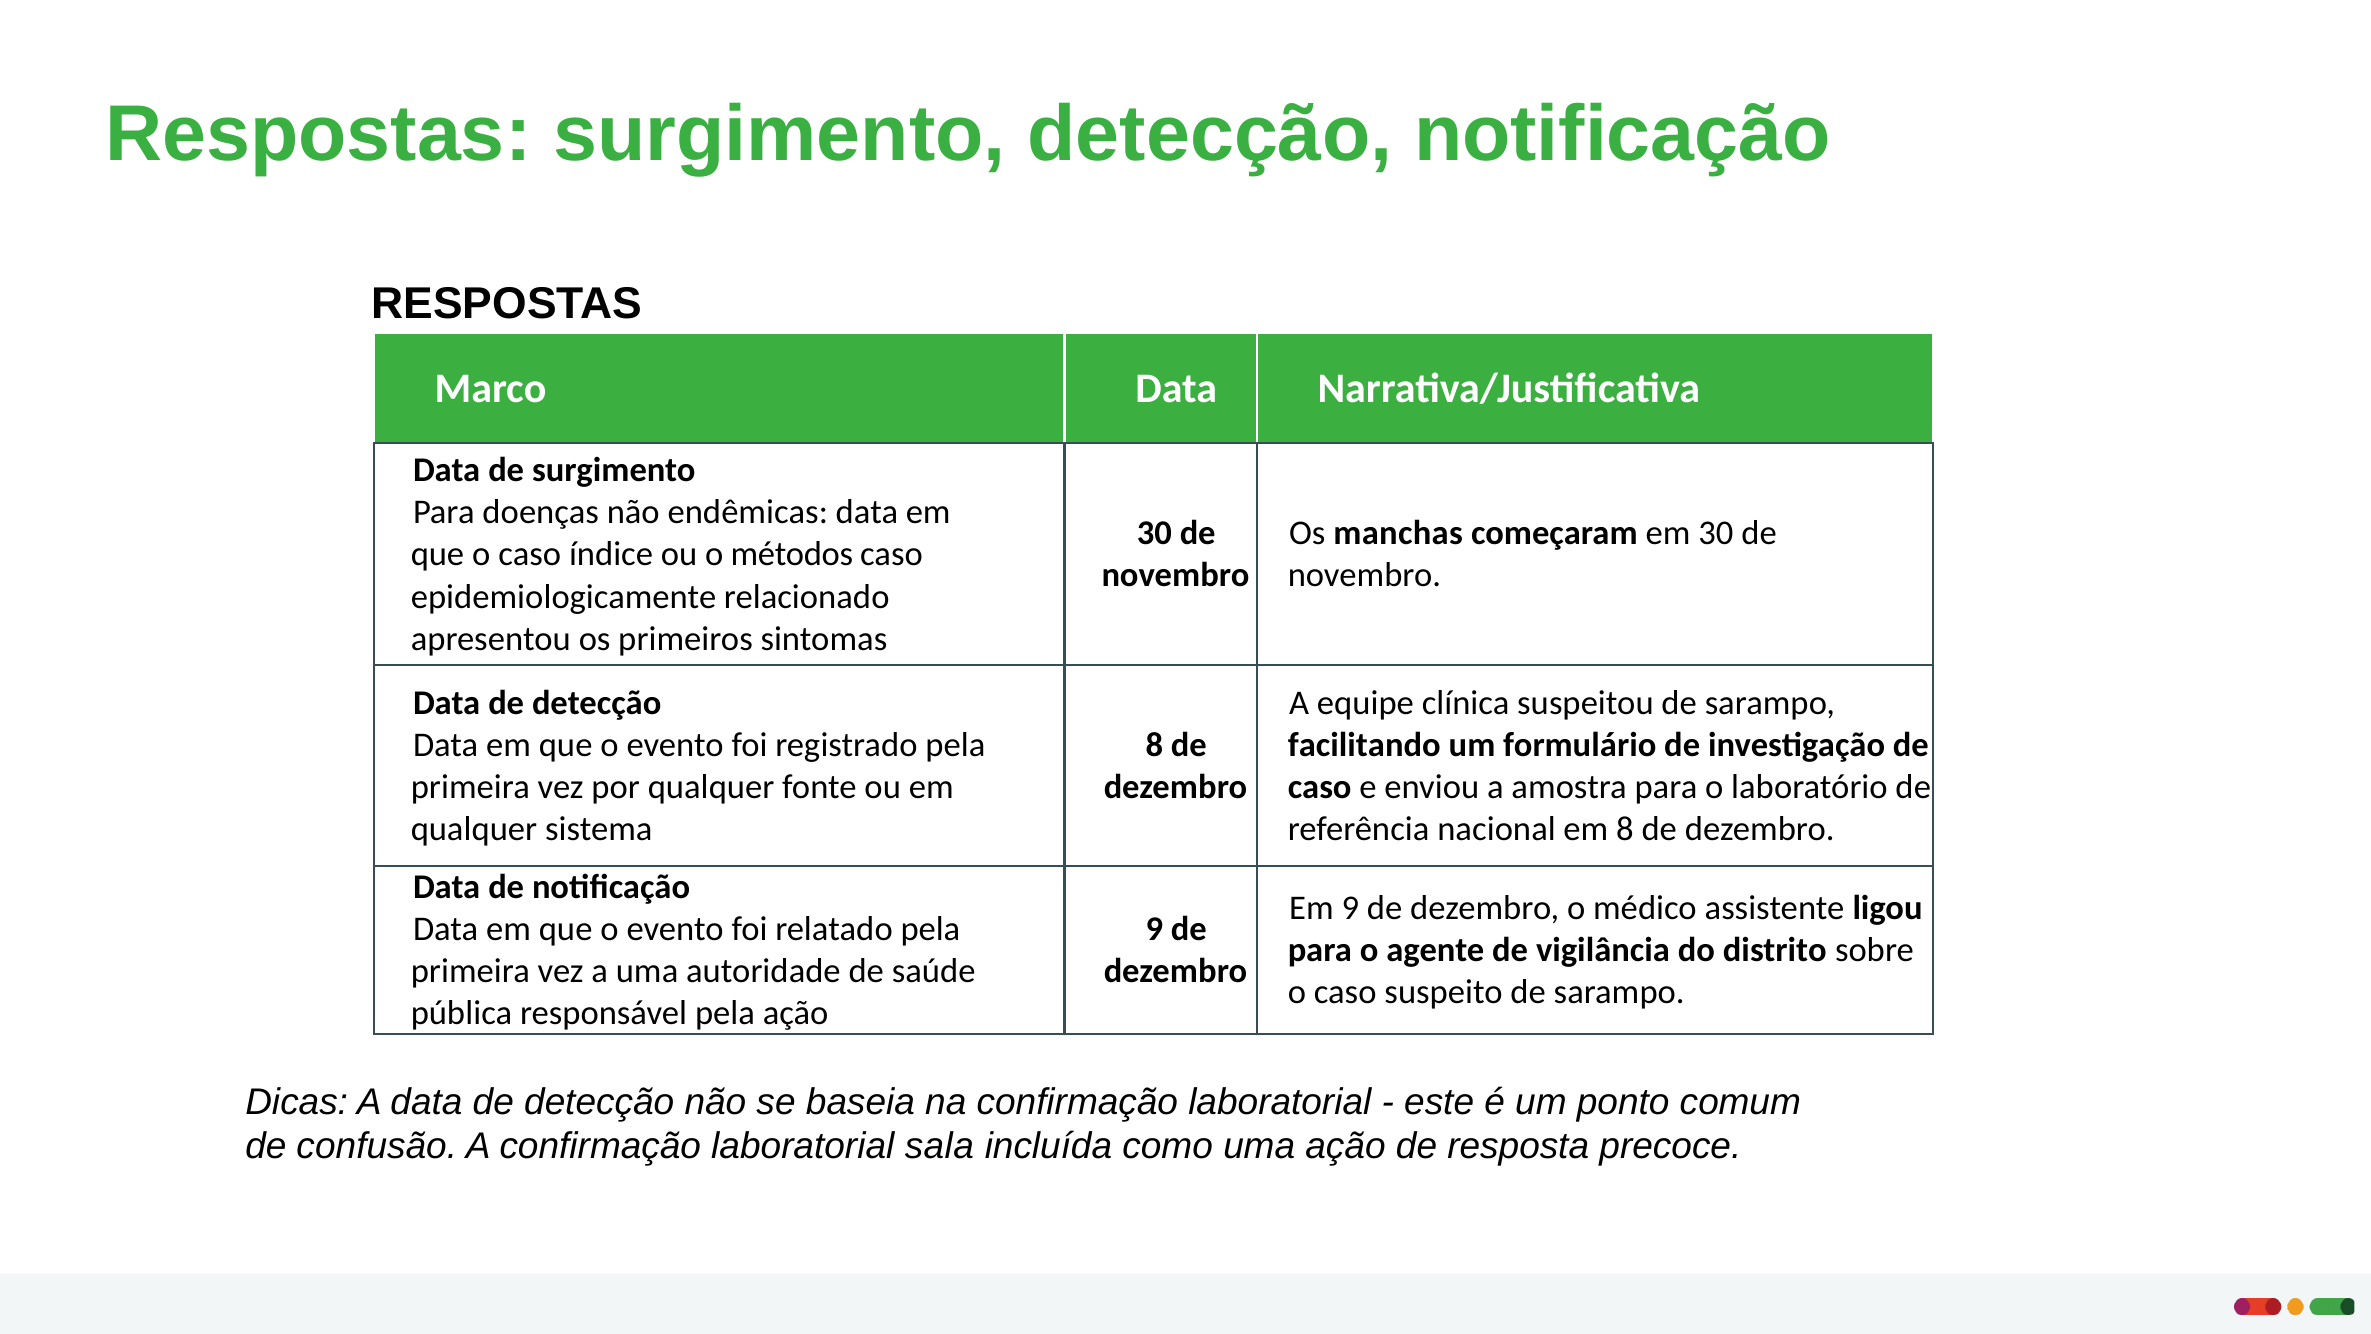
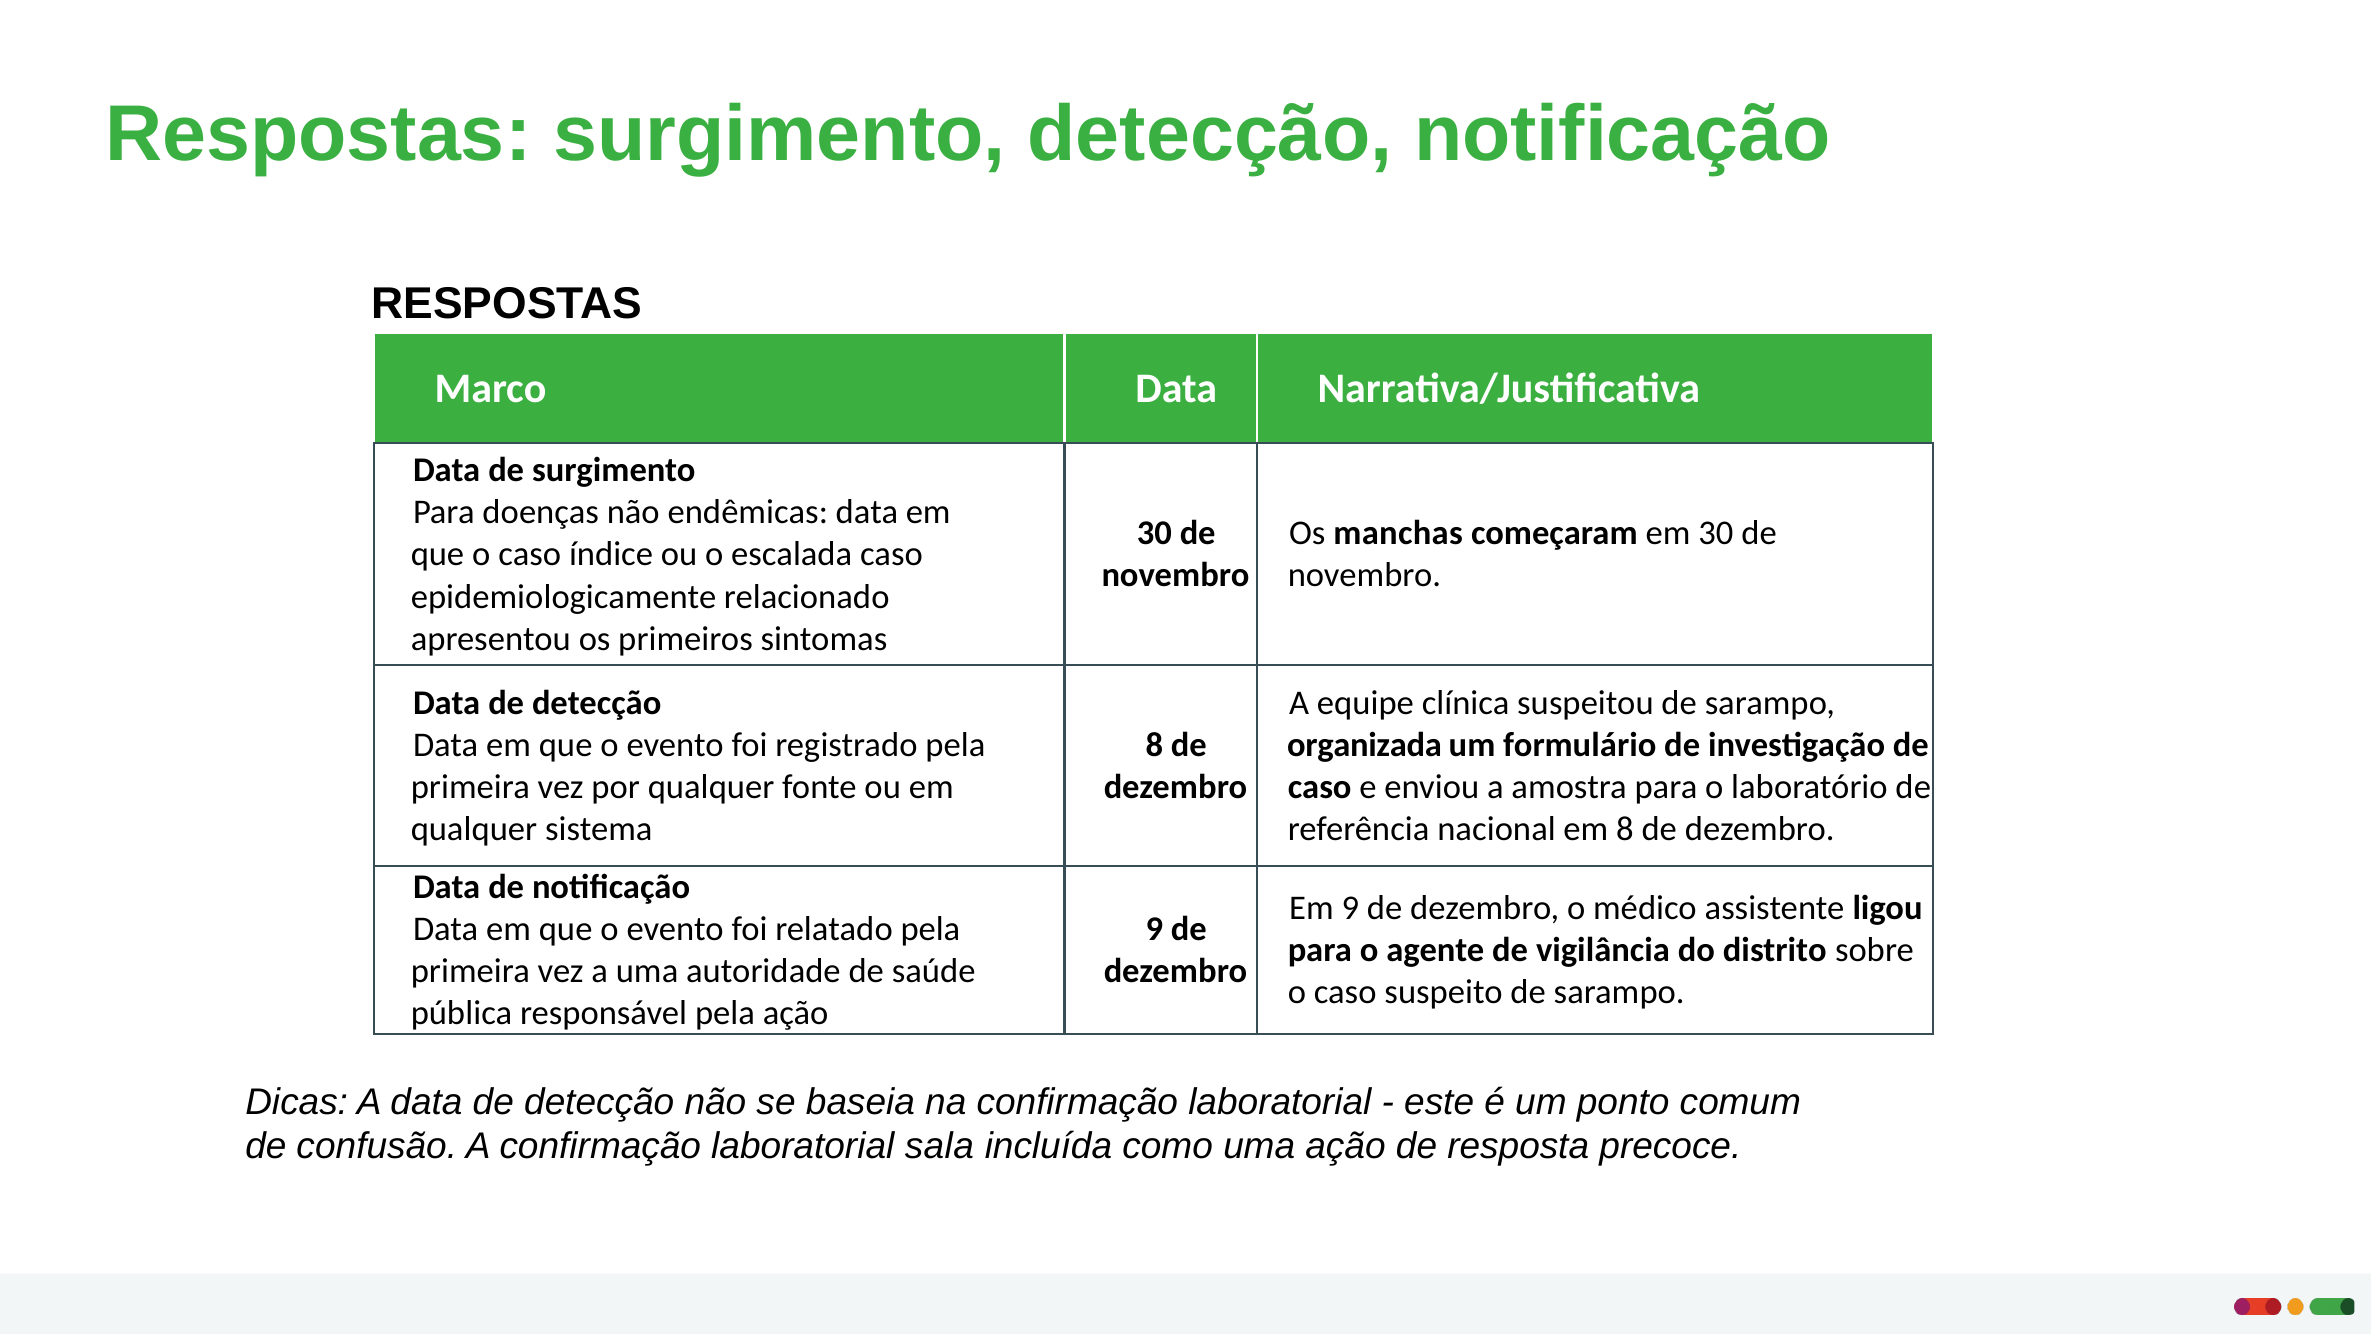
métodos: métodos -> escalada (792, 554)
facilitando: facilitando -> organizada (1365, 745)
